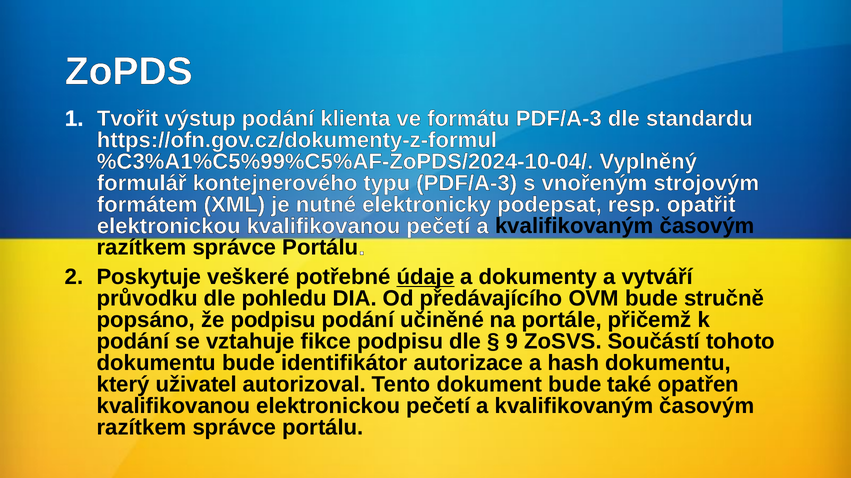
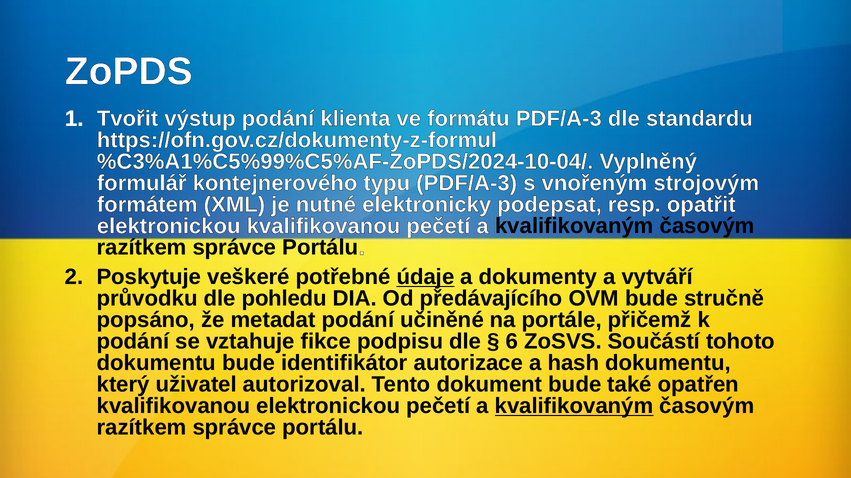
že podpisu: podpisu -> metadat (273, 320)
9: 9 -> 6 (512, 342)
kvalifikovaným underline: none -> present (574, 407)
